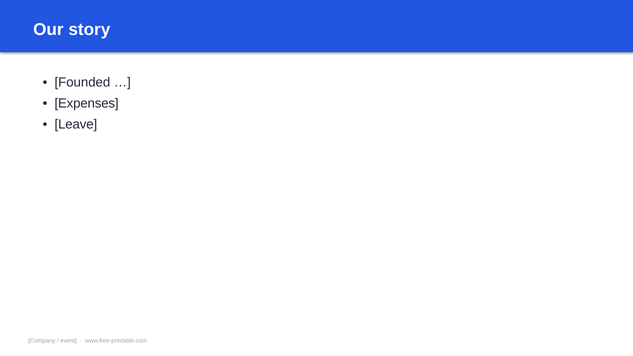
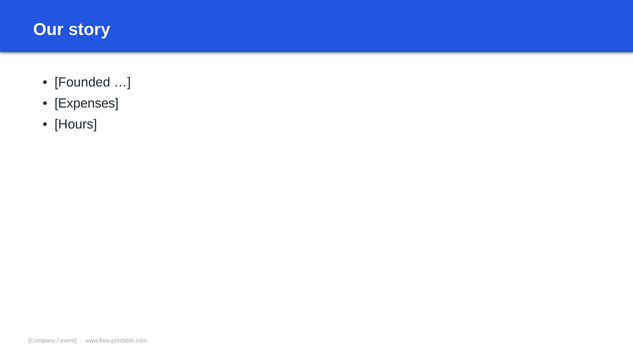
Leave: Leave -> Hours (76, 125)
